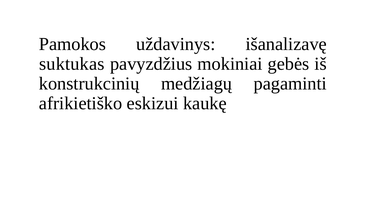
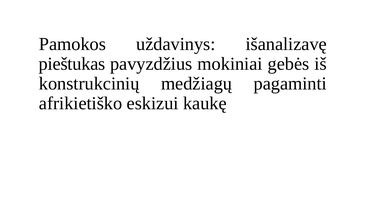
suktukas: suktukas -> pieštukas (72, 64)
